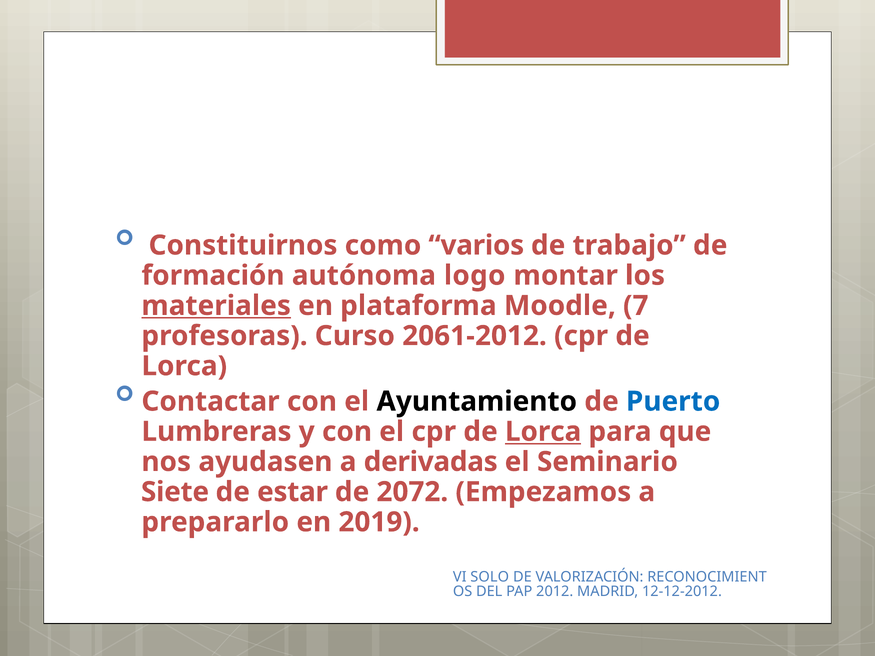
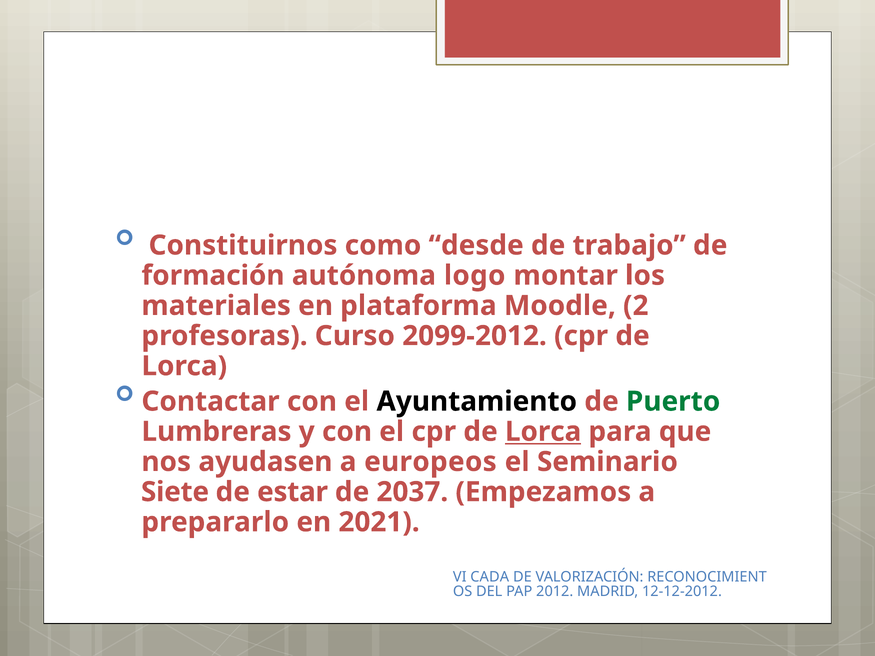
varios: varios -> desde (476, 245)
materiales underline: present -> none (216, 306)
7: 7 -> 2 (636, 306)
2061-2012: 2061-2012 -> 2099-2012 (474, 336)
Puerto colour: blue -> green (673, 402)
derivadas: derivadas -> europeos (430, 462)
2072: 2072 -> 2037 (412, 492)
2019: 2019 -> 2021 (379, 522)
SOLO: SOLO -> CADA (490, 577)
